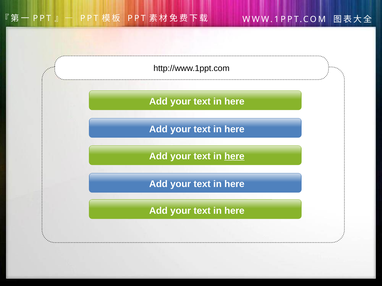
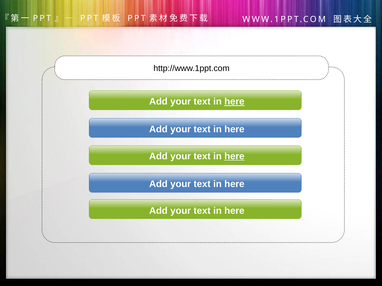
here underline: none -> present (234, 102)
